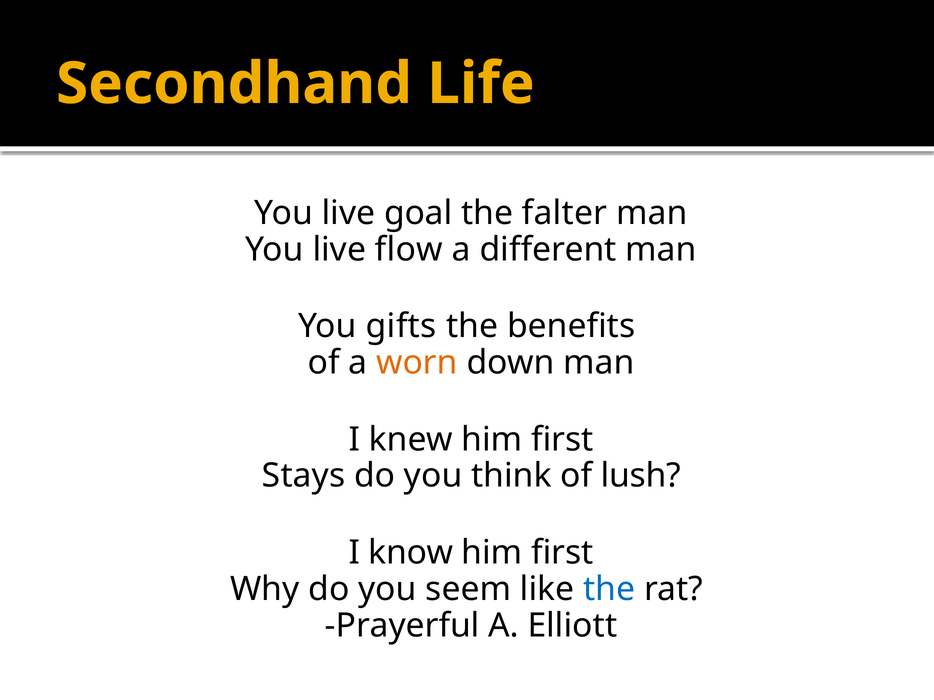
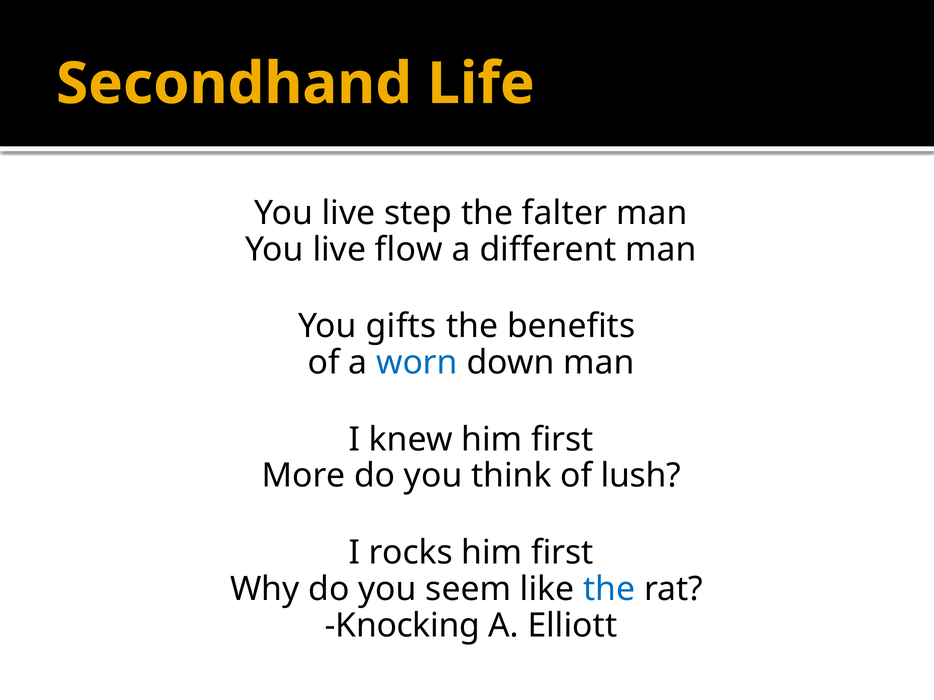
goal: goal -> step (418, 213)
worn colour: orange -> blue (417, 363)
Stays: Stays -> More (304, 476)
know: know -> rocks (411, 553)
Prayerful: Prayerful -> Knocking (402, 626)
